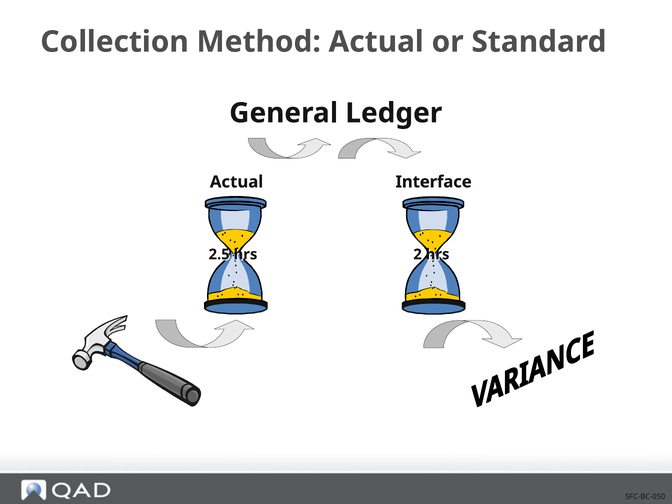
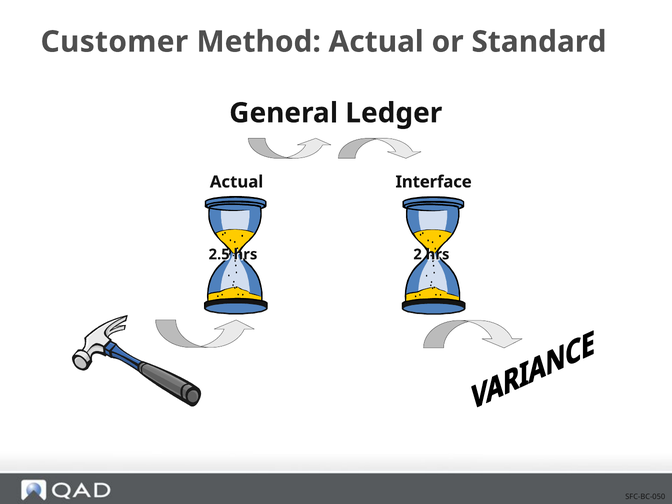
Collection: Collection -> Customer (114, 42)
